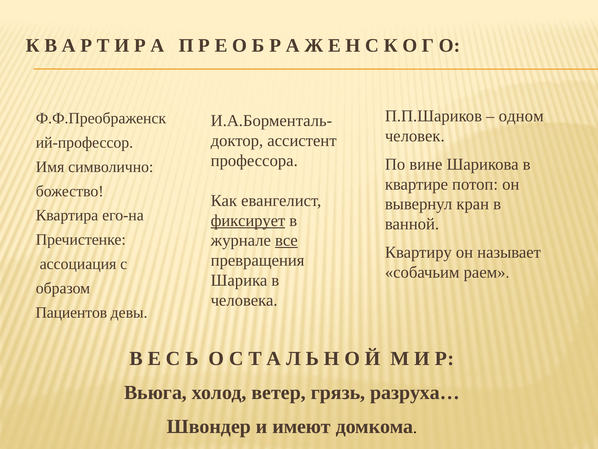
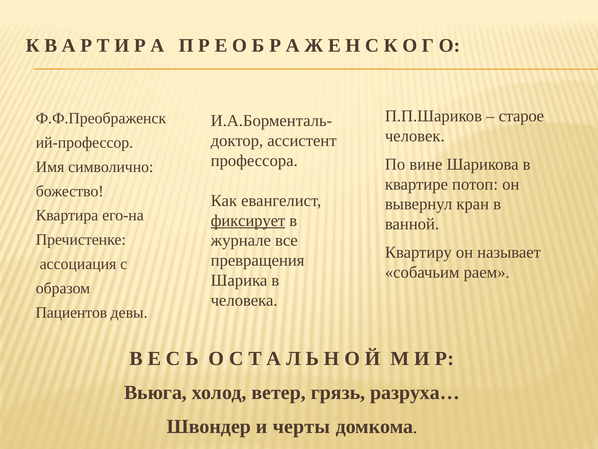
одном: одном -> старое (521, 116)
все underline: present -> none (286, 240)
имеют: имеют -> черты (301, 426)
